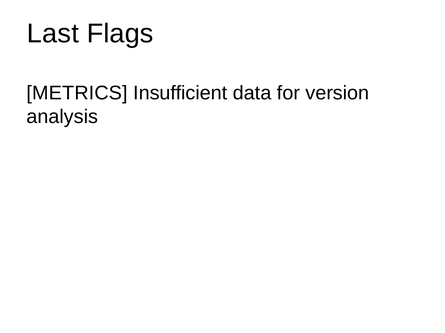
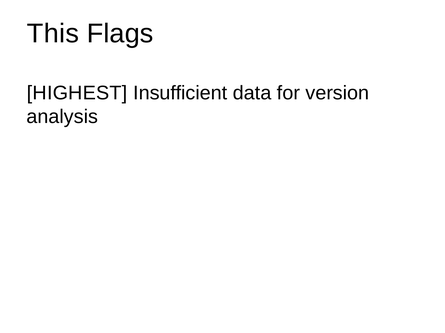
Last: Last -> This (53, 34)
METRICS: METRICS -> HIGHEST (77, 93)
